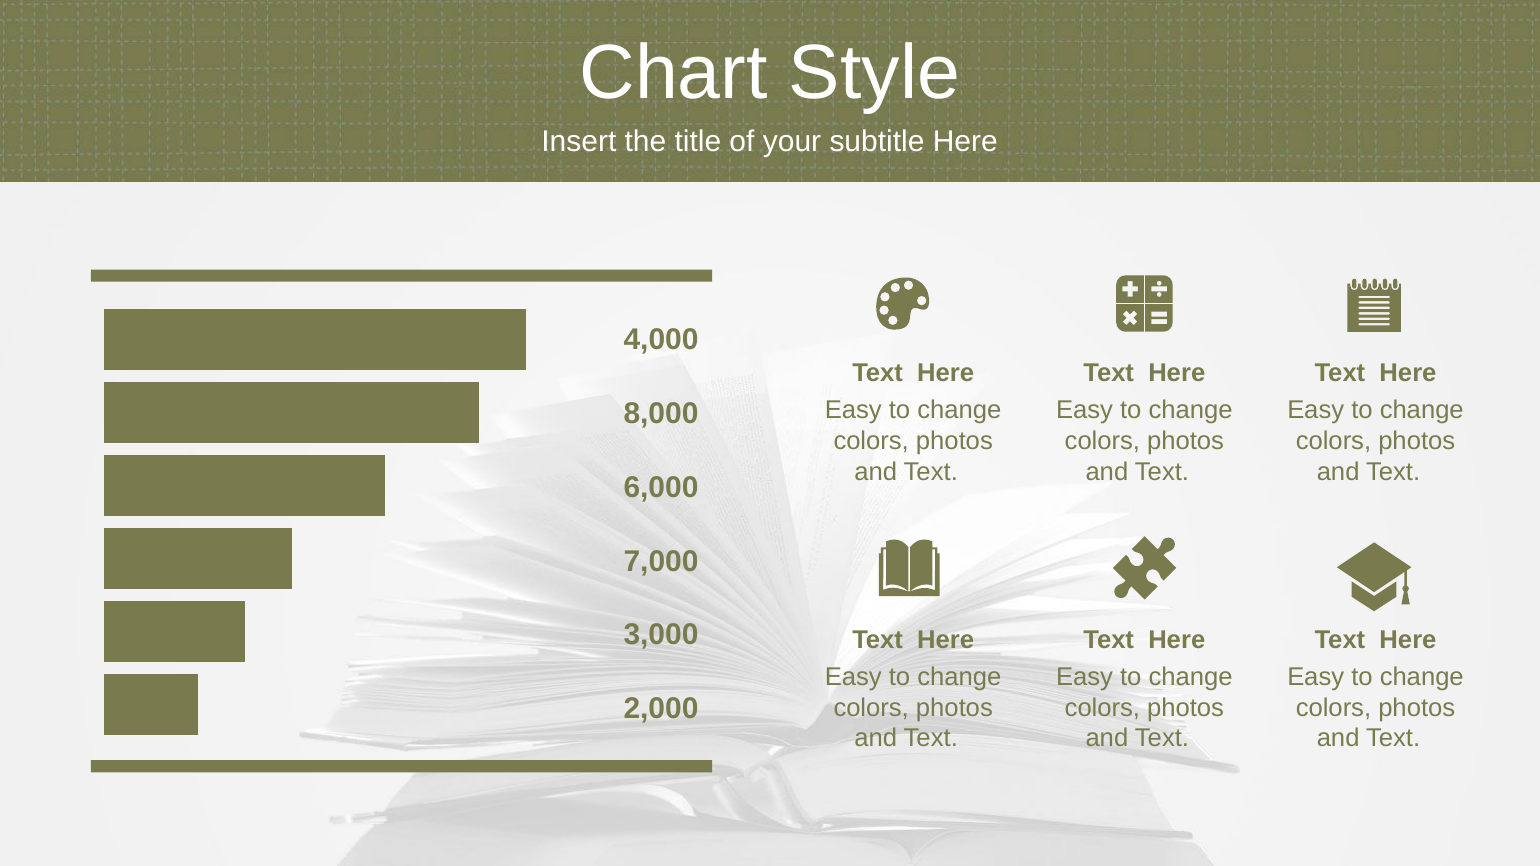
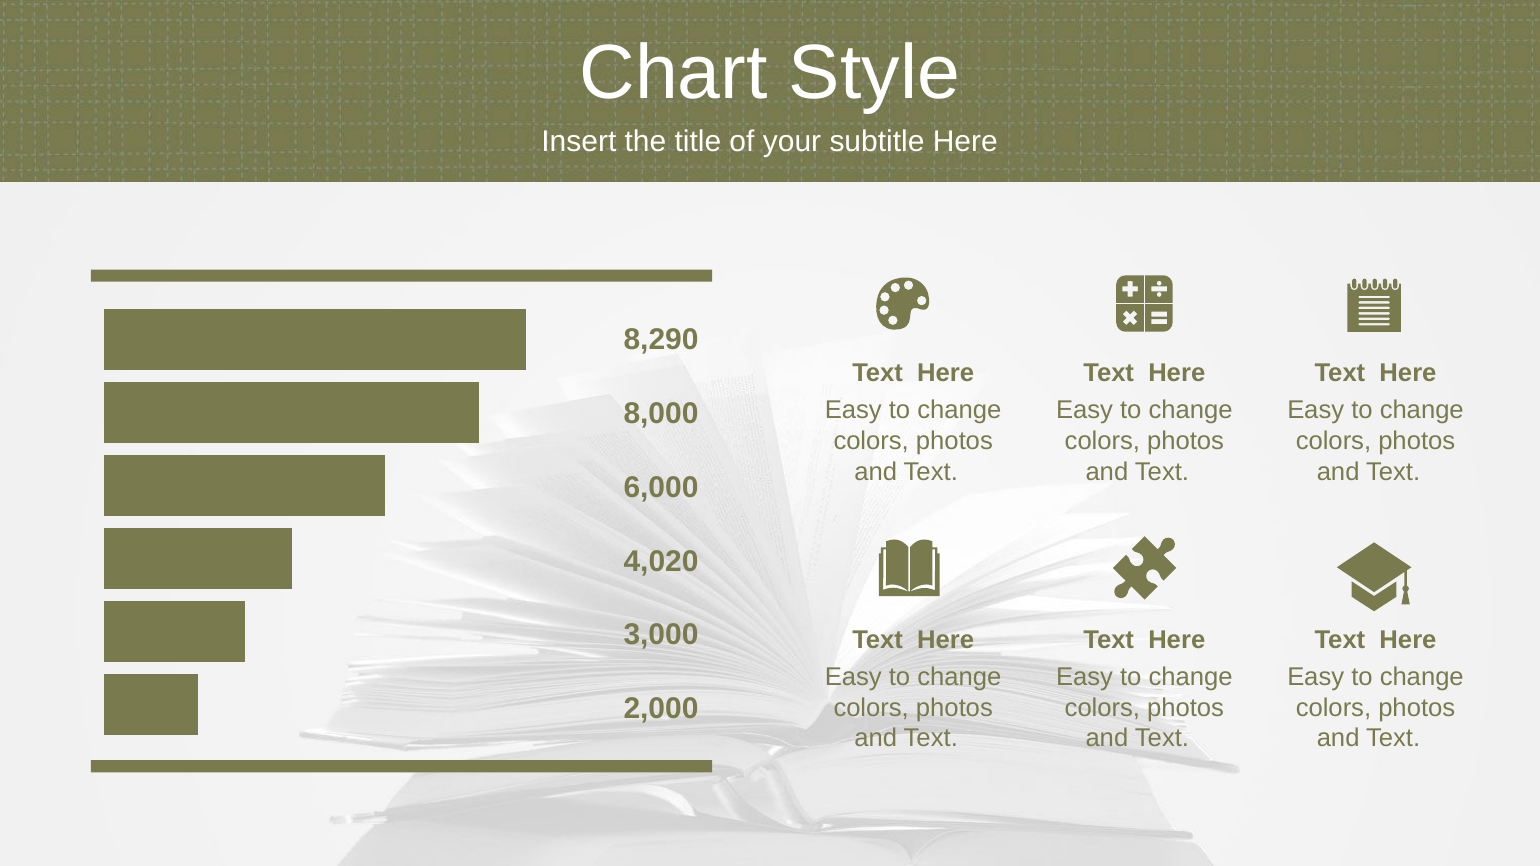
4,000: 4,000 -> 8,290 (661, 340)
7,000: 7,000 -> 4,020 (661, 561)
